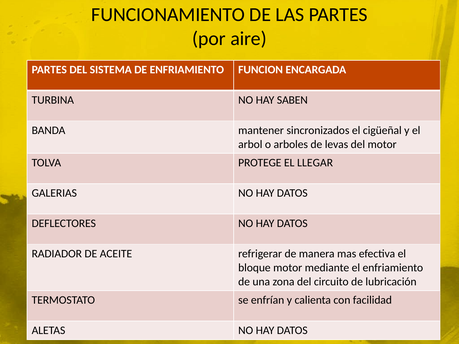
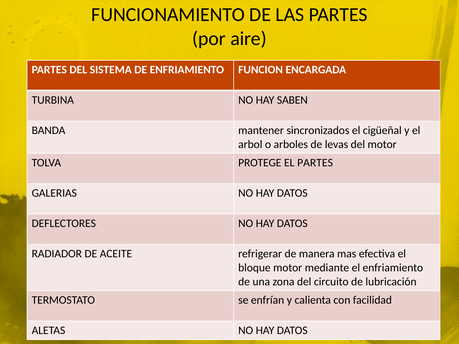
EL LLEGAR: LLEGAR -> PARTES (315, 163)
